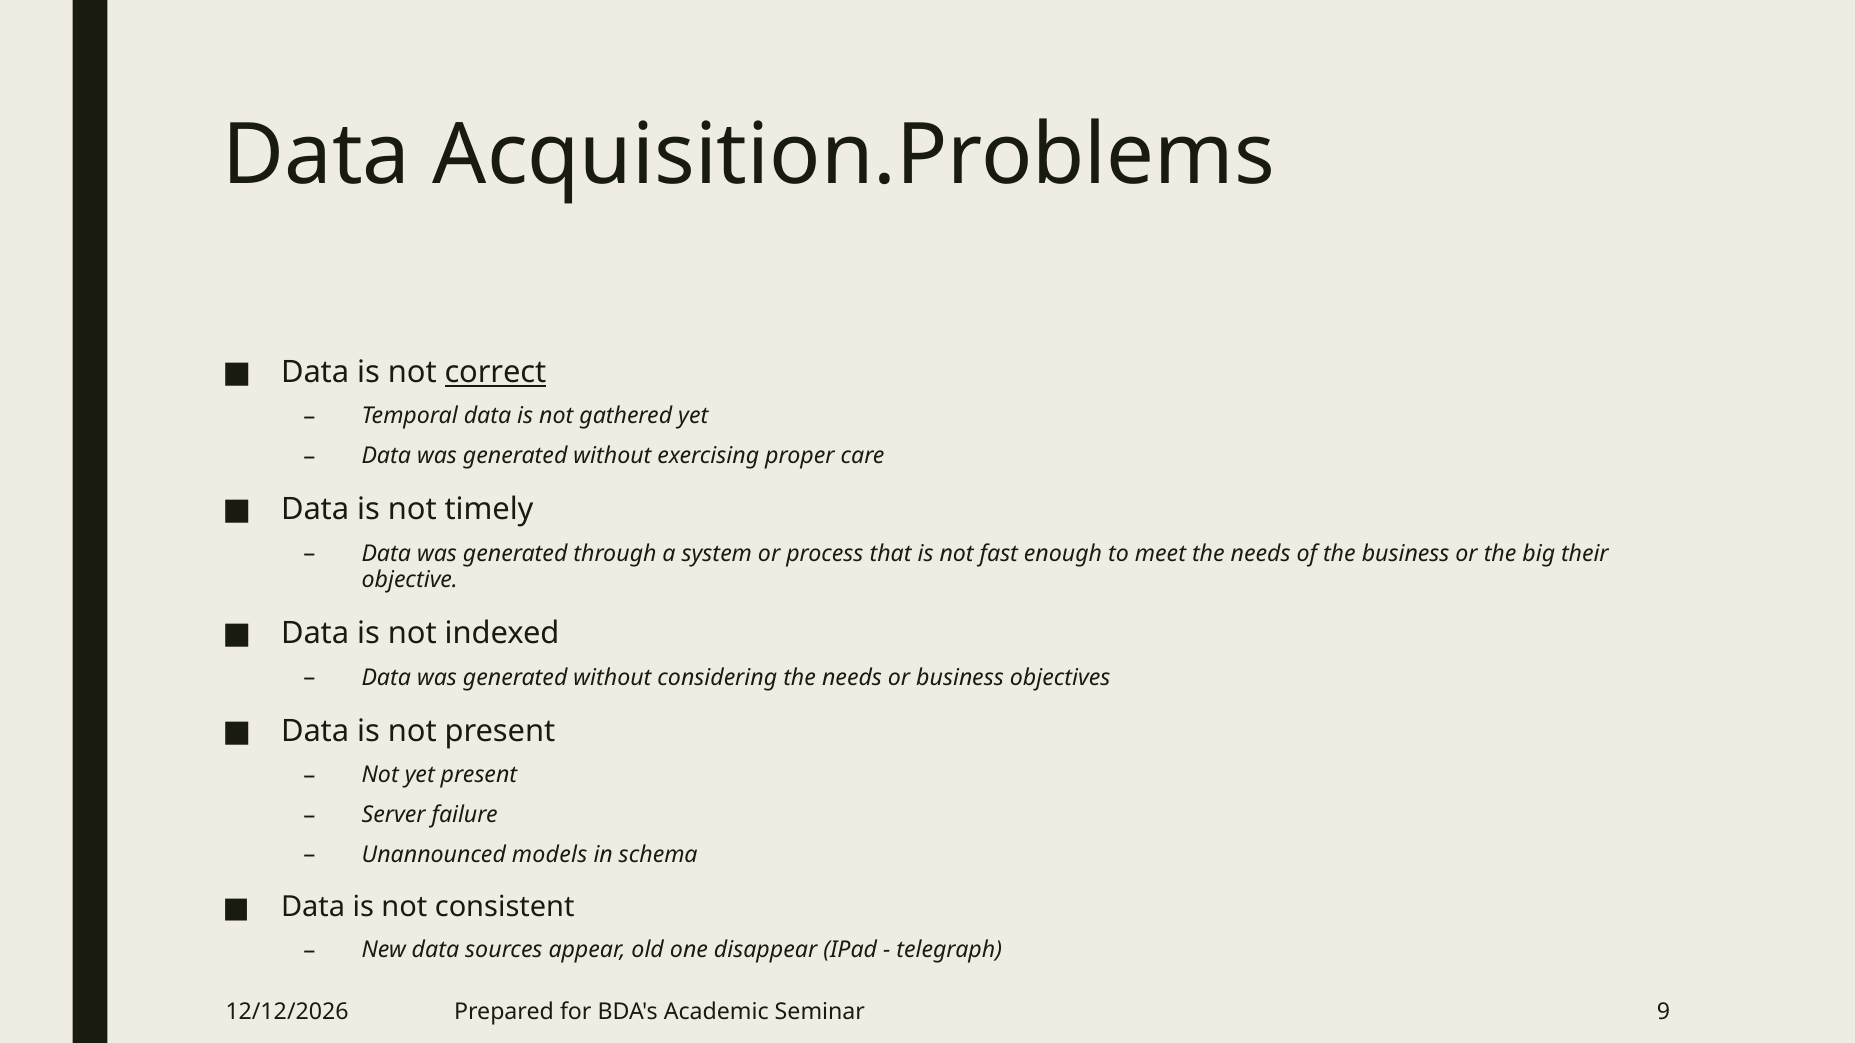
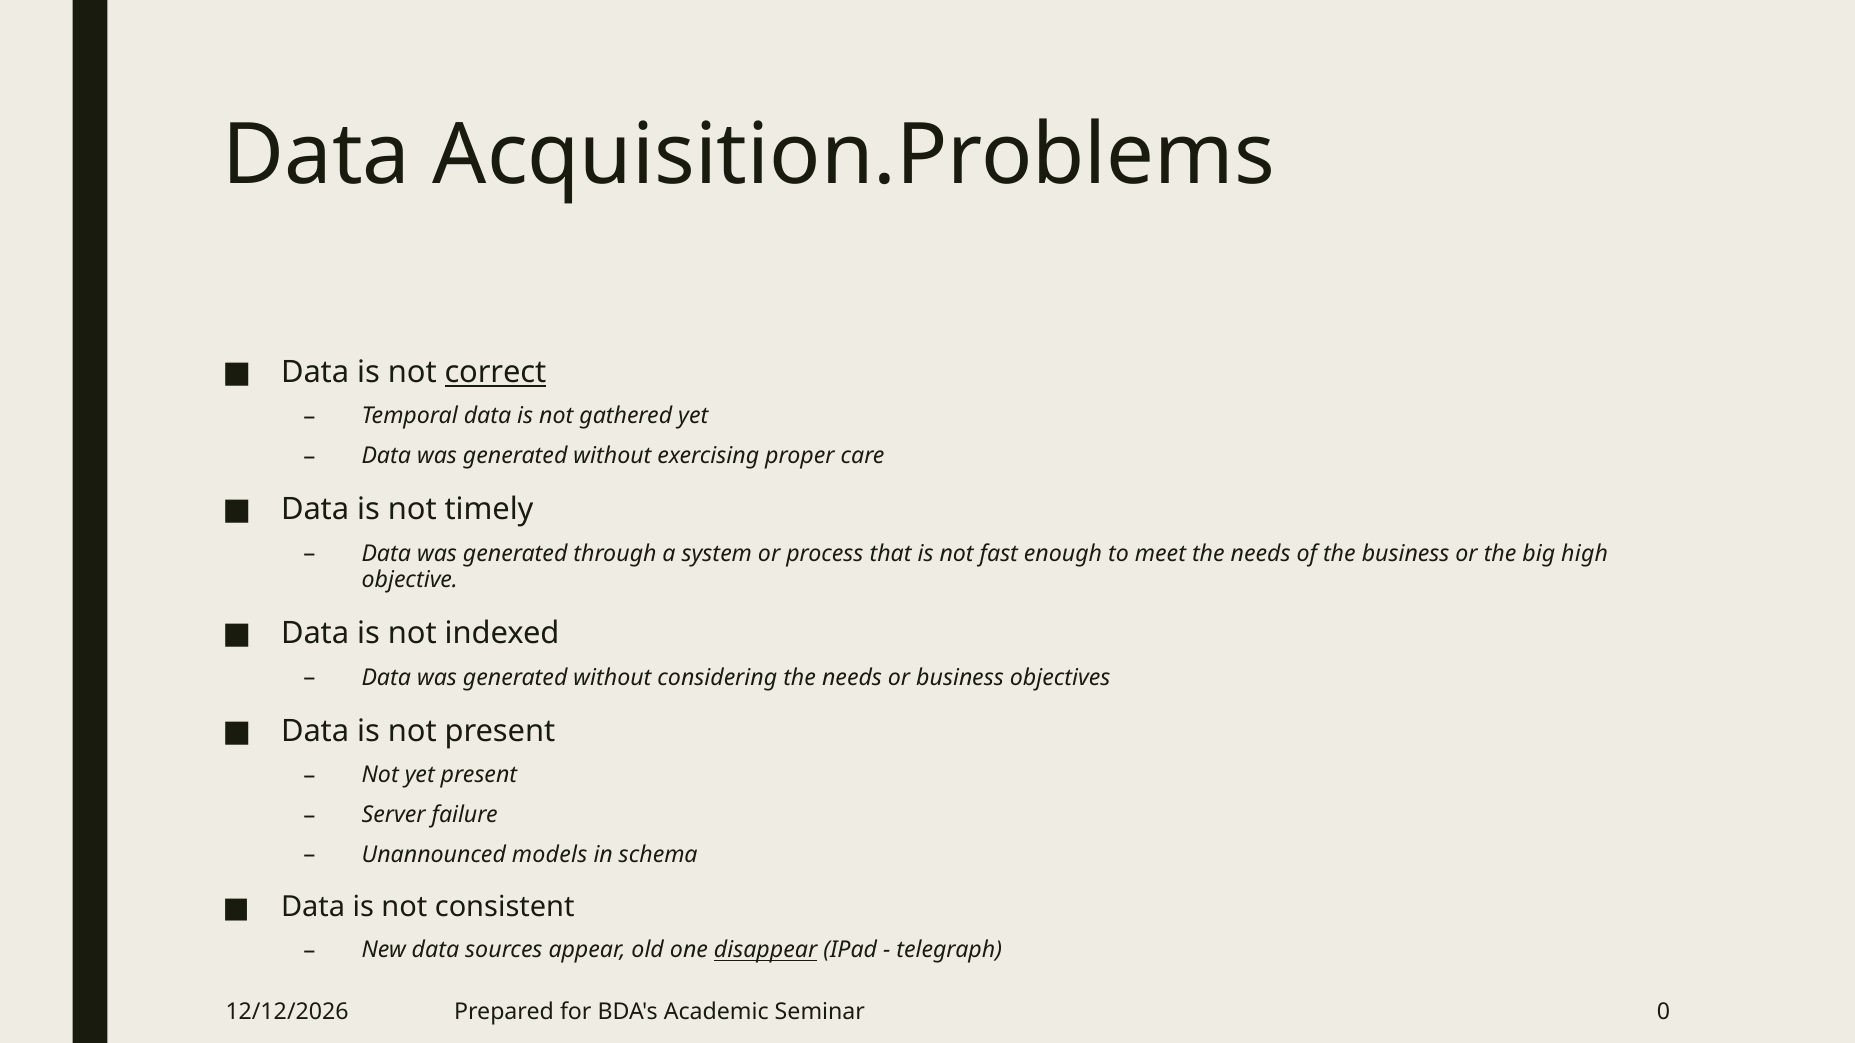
their: their -> high (1585, 554)
disappear underline: none -> present (766, 951)
9: 9 -> 0 (1664, 1012)
